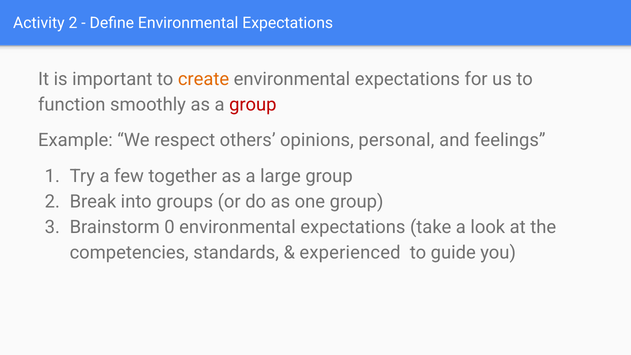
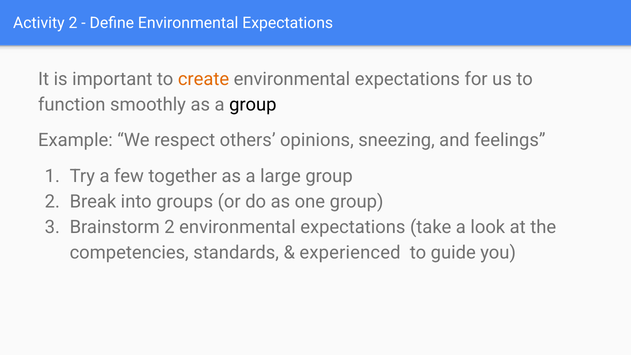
group colour: red -> black (253, 104)
personal: personal -> sneezing (397, 140)
Brainstorm 0: 0 -> 2 (170, 227)
